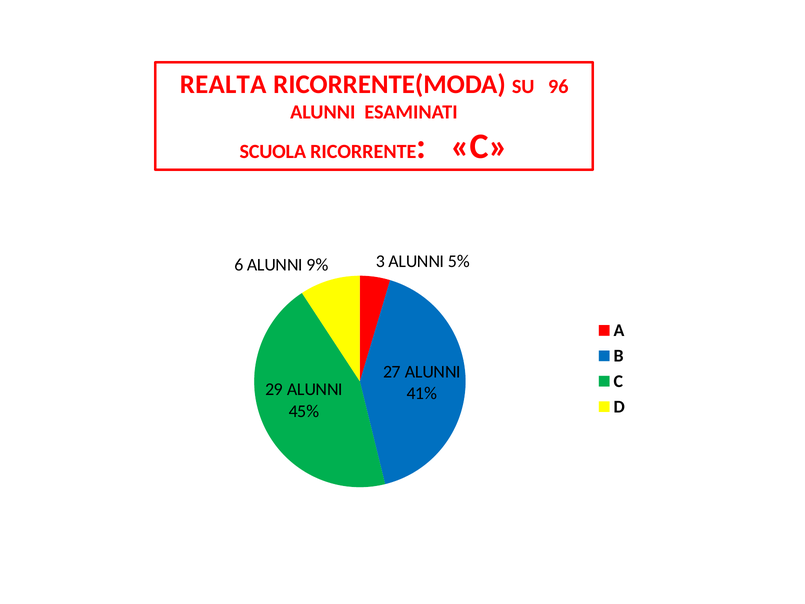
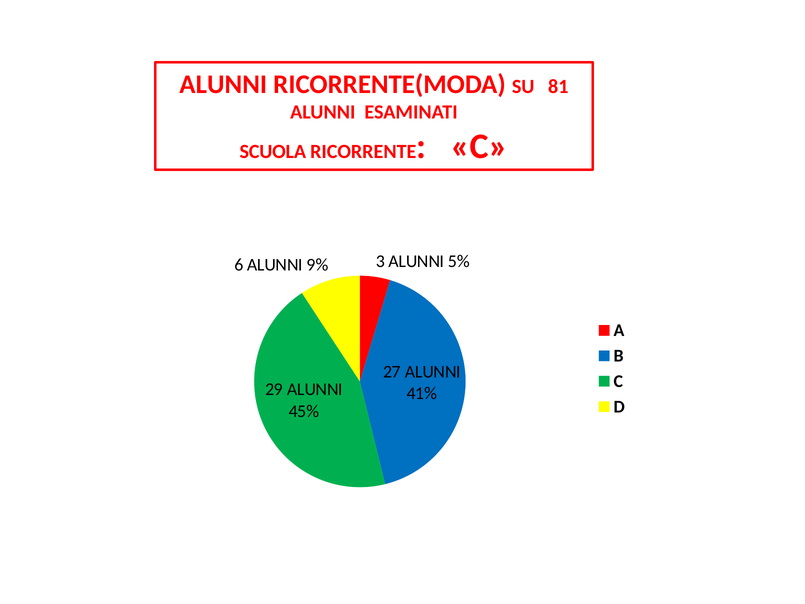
REALTA: REALTA -> ALUNNI (223, 84)
96: 96 -> 81 (558, 87)
